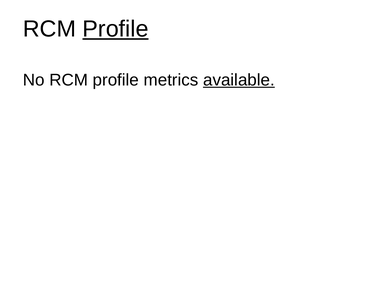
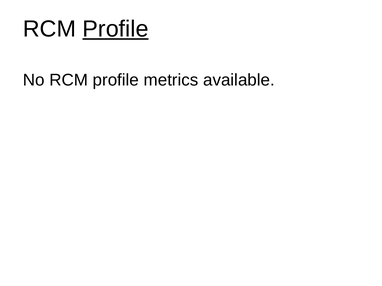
available underline: present -> none (239, 80)
